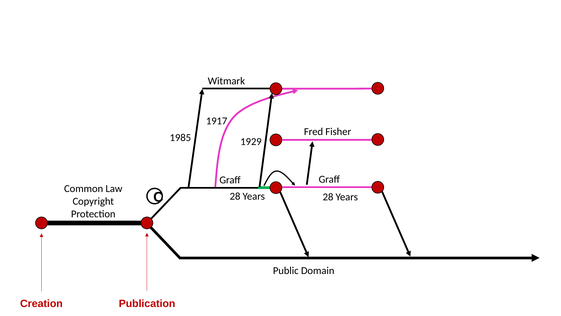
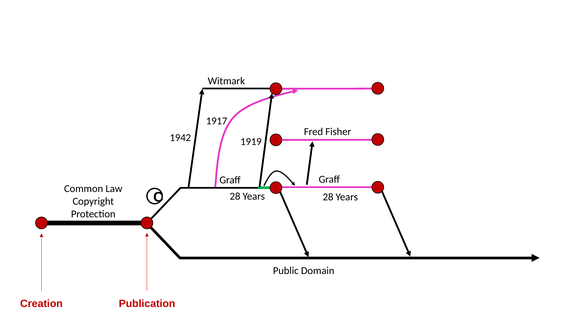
1985: 1985 -> 1942 (180, 137)
1929: 1929 -> 1919 (251, 141)
